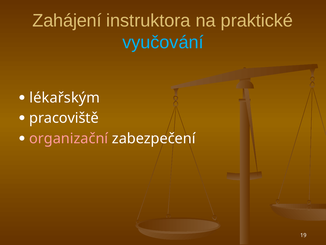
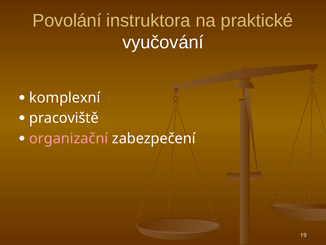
Zahájení: Zahájení -> Povolání (67, 21)
vyučování colour: light blue -> white (163, 42)
lékařským: lékařským -> komplexní (65, 98)
